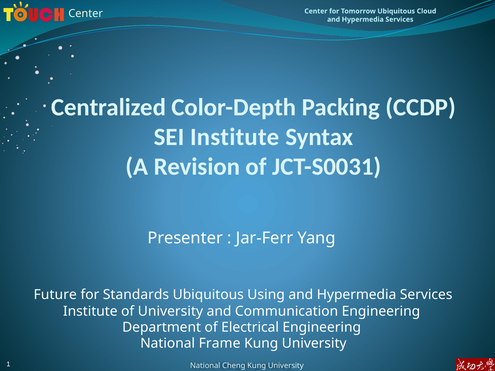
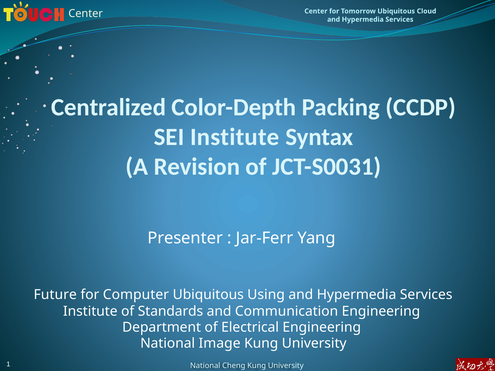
Standards: Standards -> Computer (136, 295)
of University: University -> Standards (170, 311)
Frame: Frame -> Image (220, 343)
